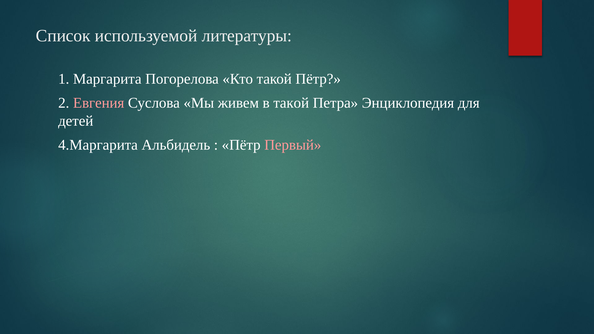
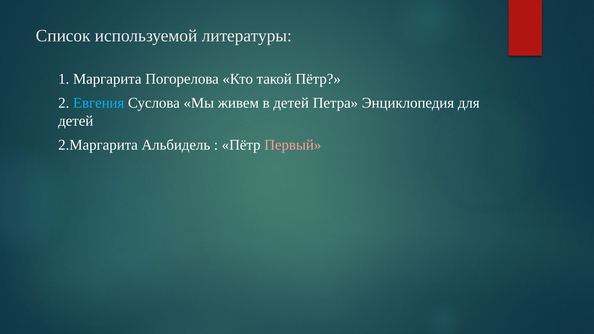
Евгения colour: pink -> light blue (99, 103)
в такой: такой -> детей (291, 103)
4.Маргарита: 4.Маргарита -> 2.Маргарита (98, 145)
